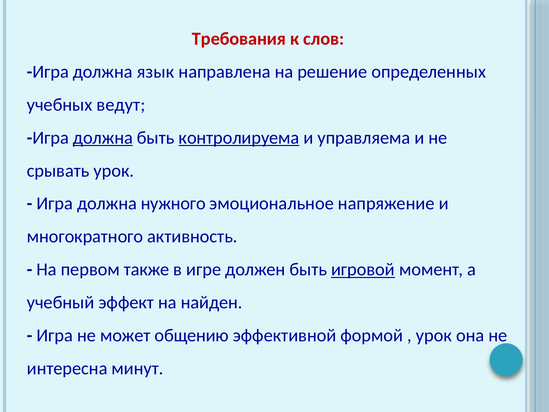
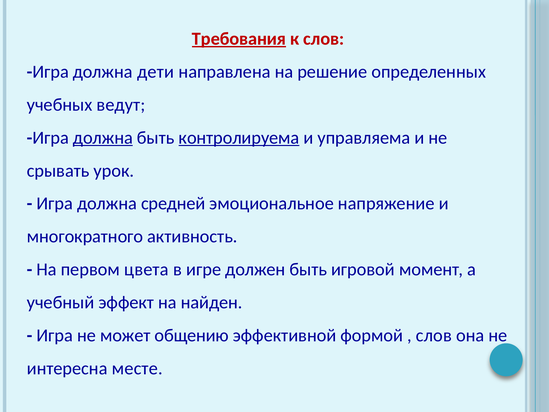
Требования underline: none -> present (239, 39)
язык: язык -> дети (156, 72)
нужного: нужного -> средней (173, 203)
также: также -> цвета (147, 269)
игровой underline: present -> none (363, 269)
урок: урок -> слов (434, 335)
минут: минут -> месте (137, 368)
